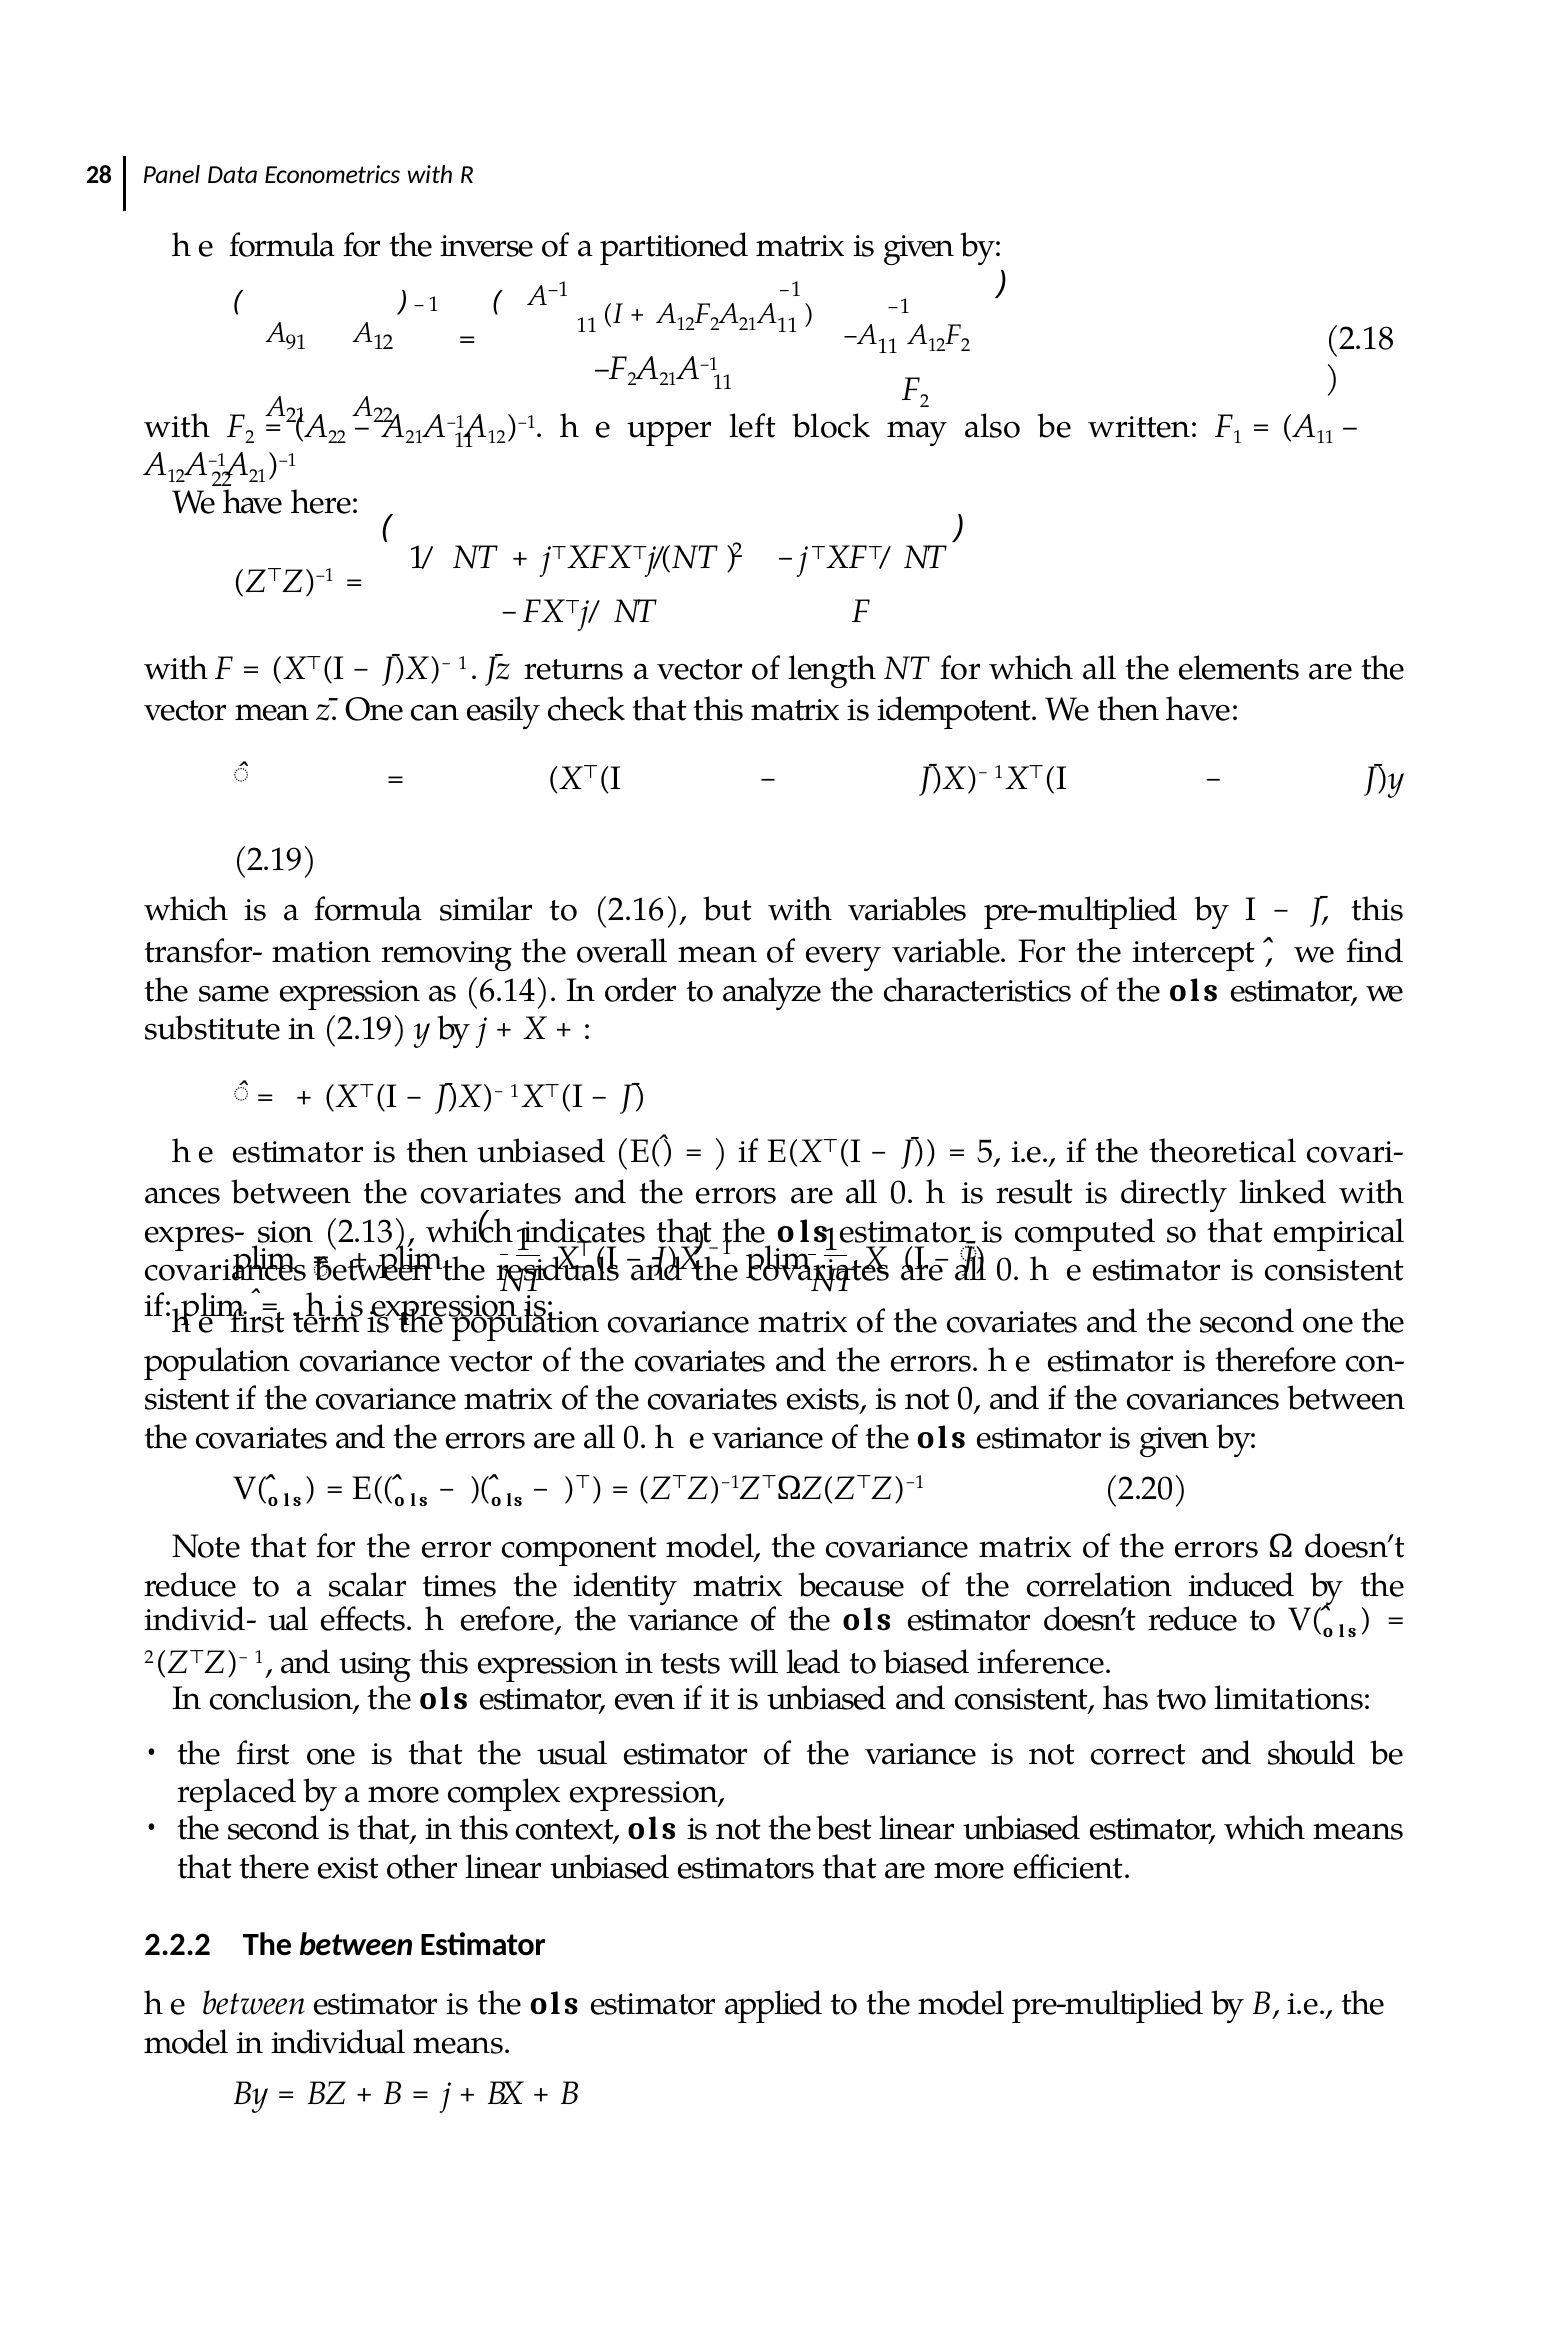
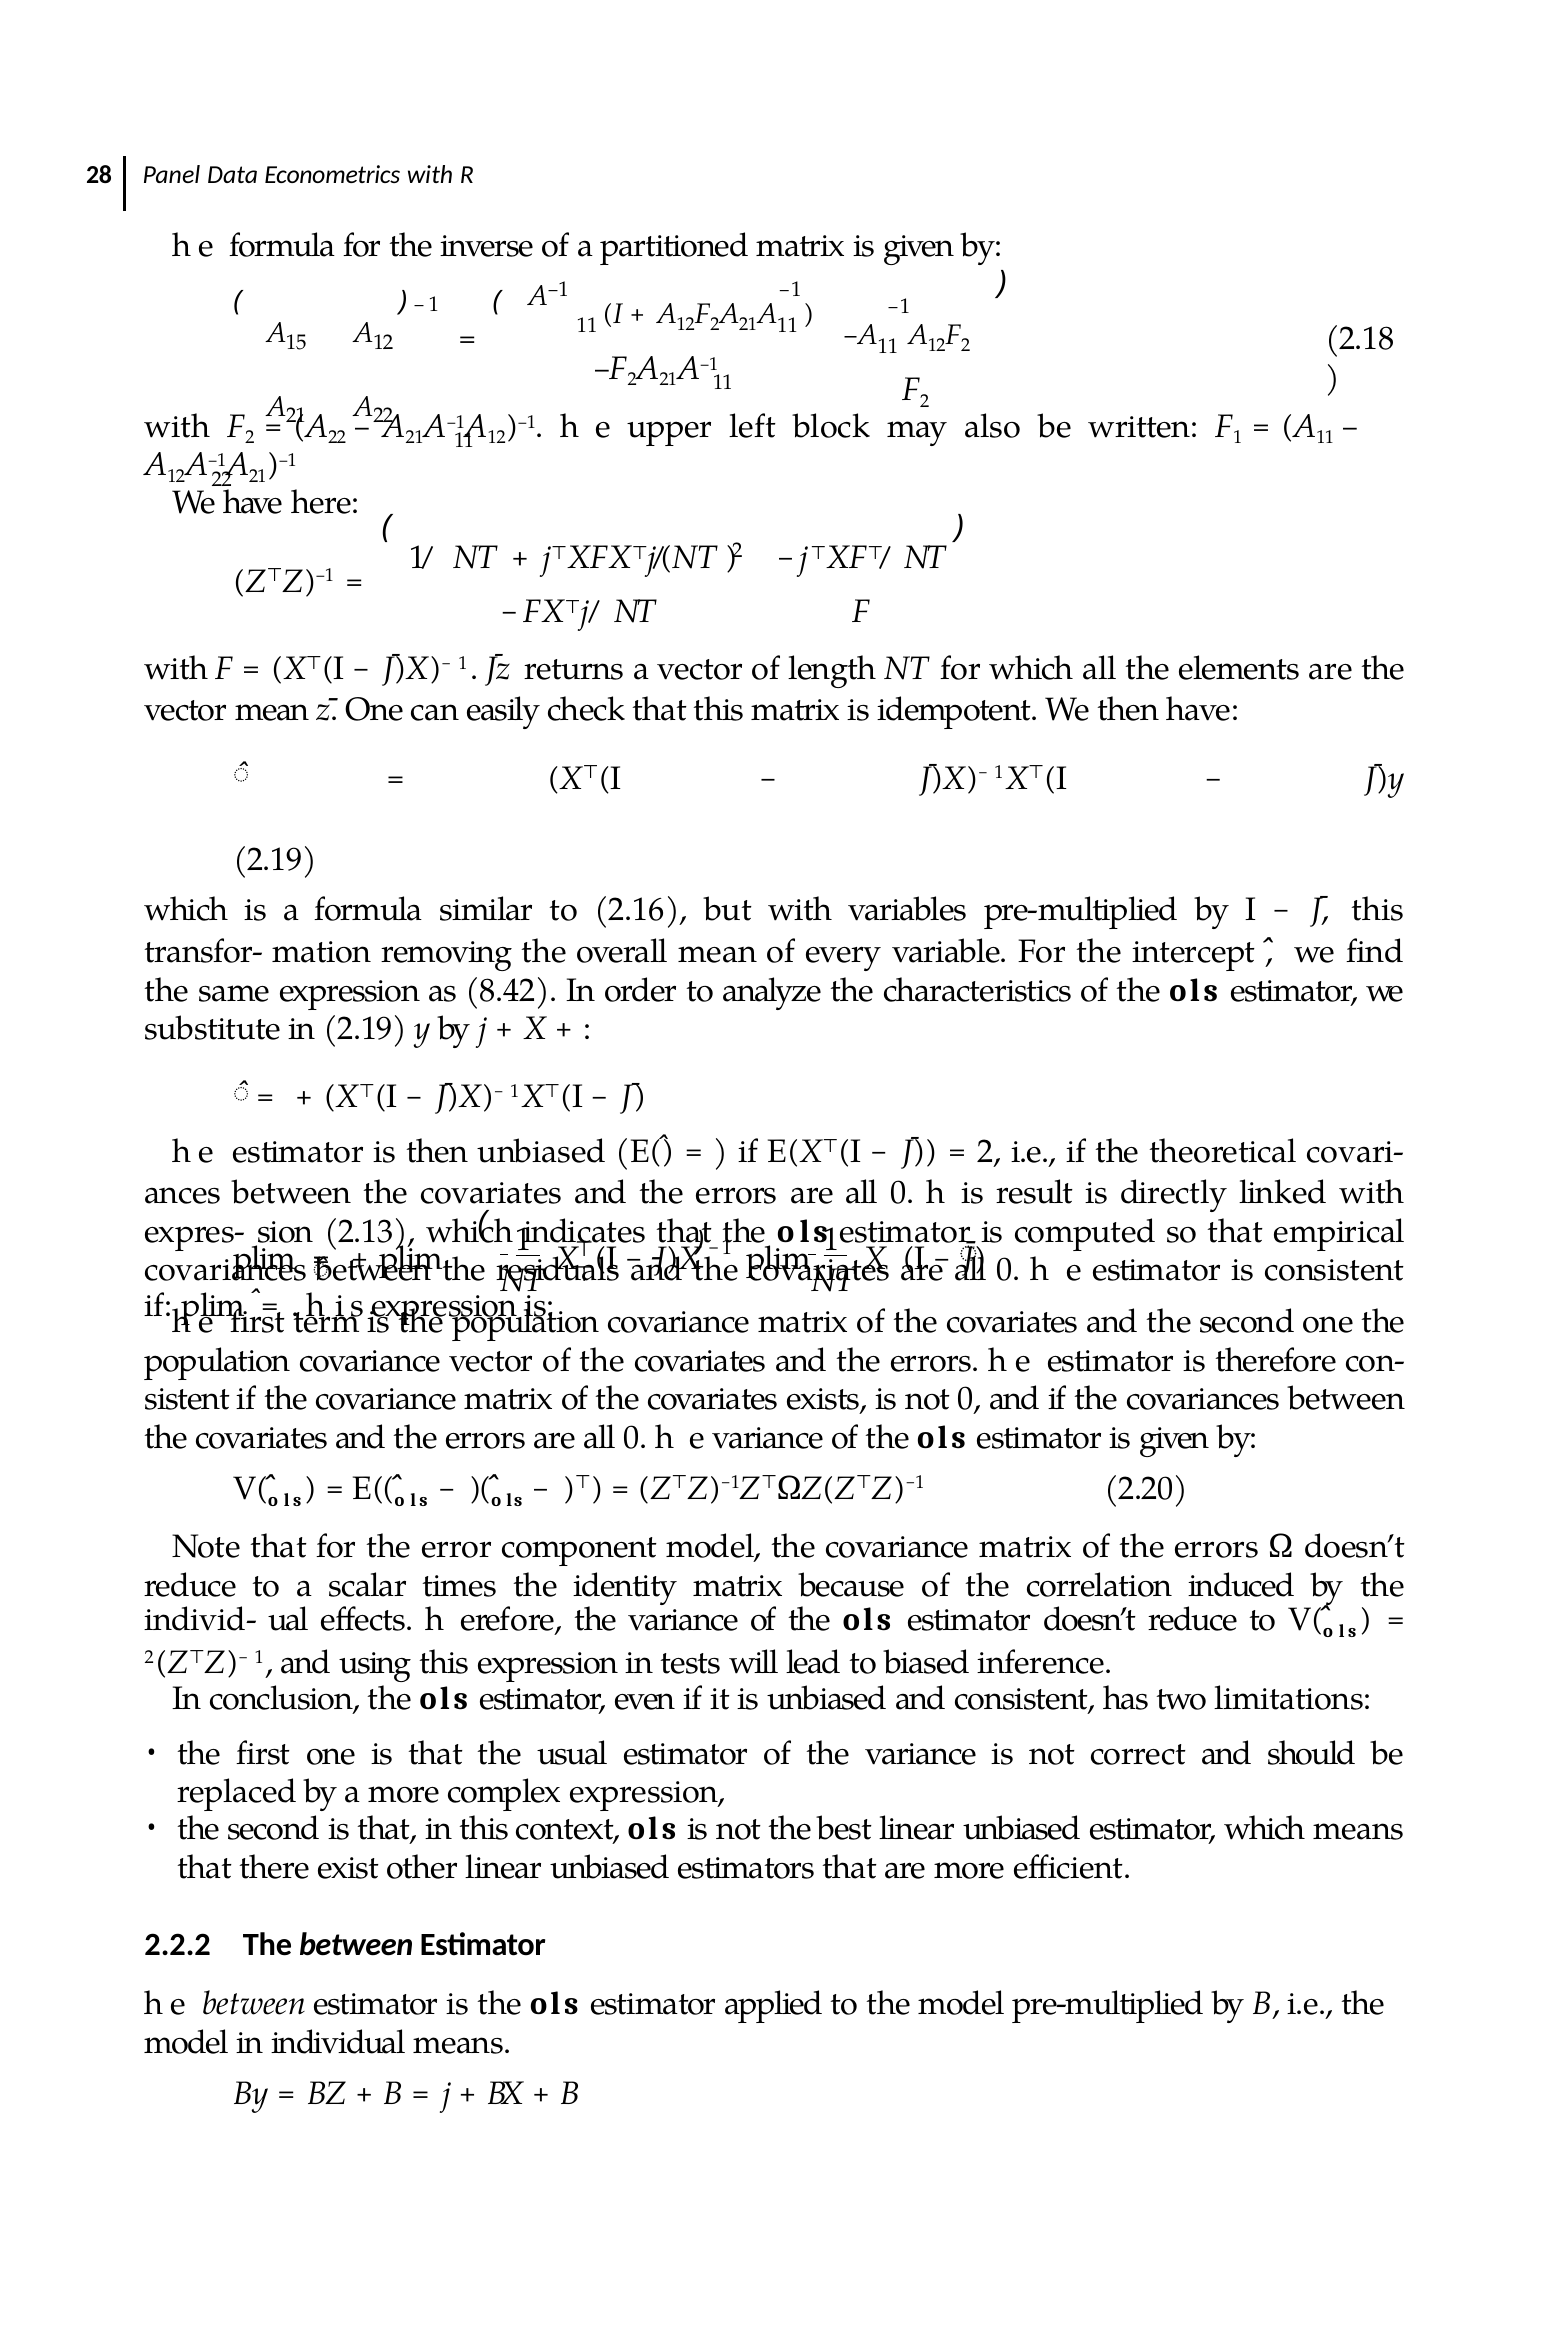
91: 91 -> 15 (296, 342)
6.14: 6.14 -> 8.42 (512, 990)
5: 5 -> 2 (989, 1151)
